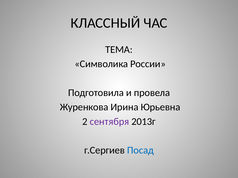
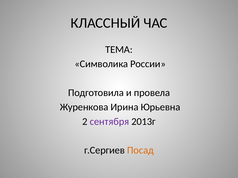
Посад colour: blue -> orange (140, 151)
